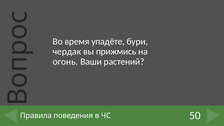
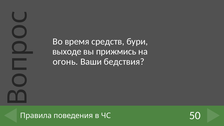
упадёте: упадёте -> средств (108, 41)
чердак: чердак -> выходе (67, 52)
растений: растений -> бедствия (124, 62)
